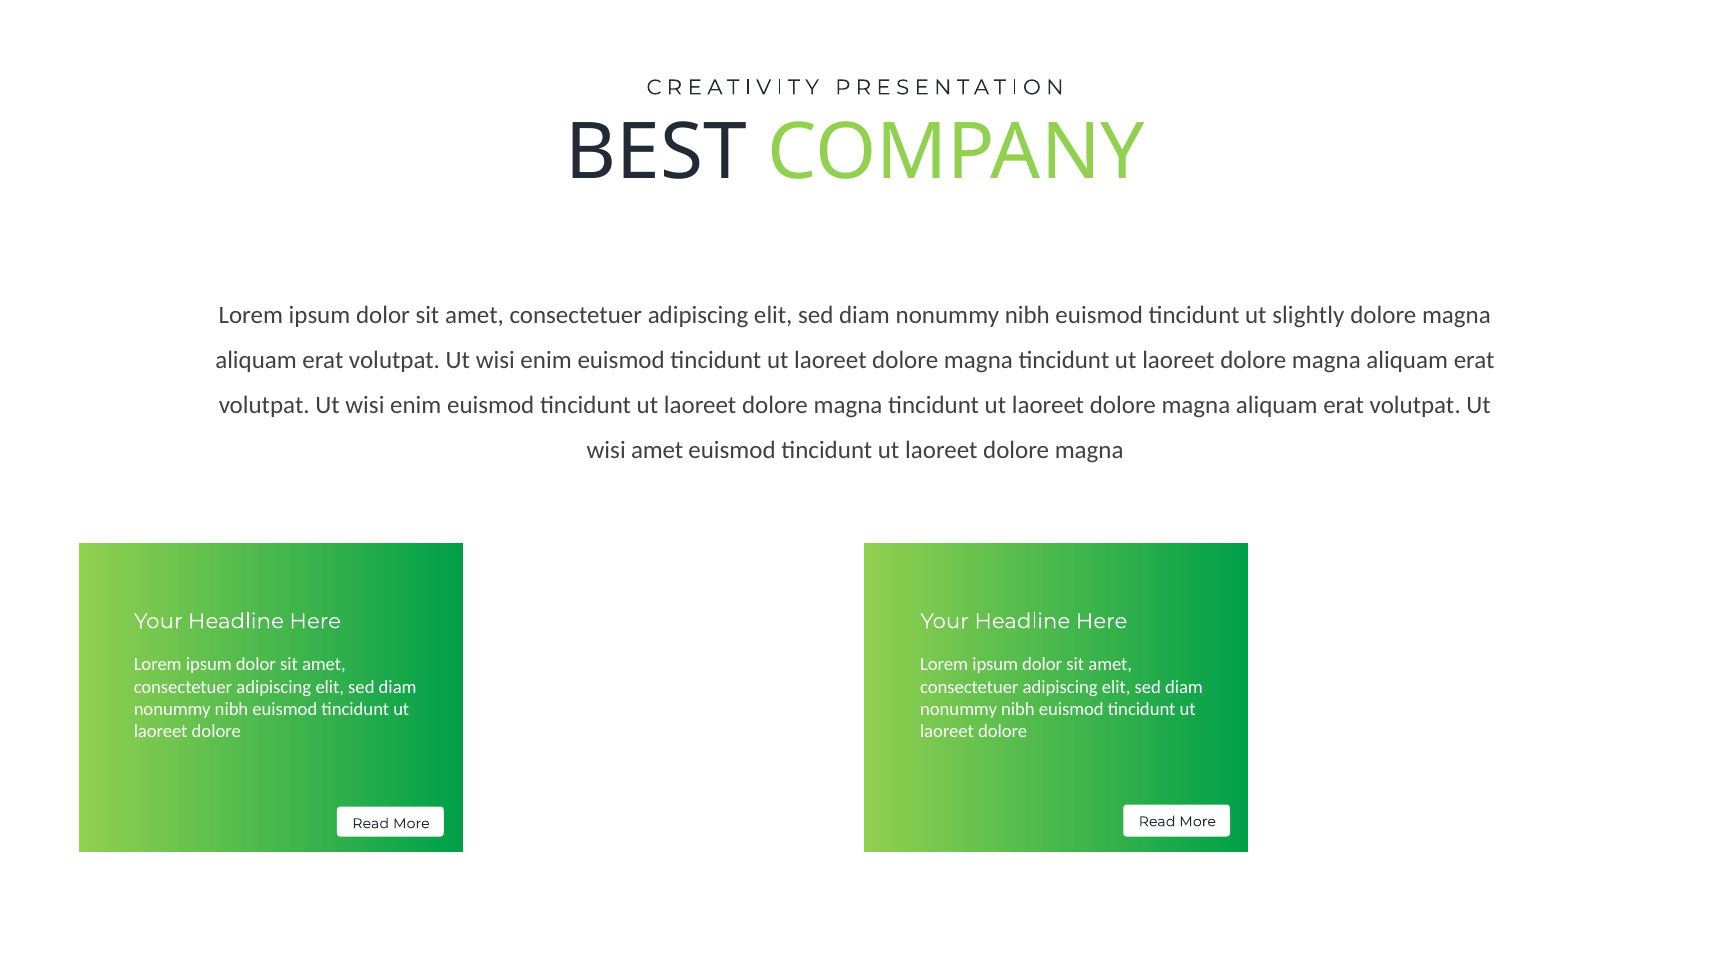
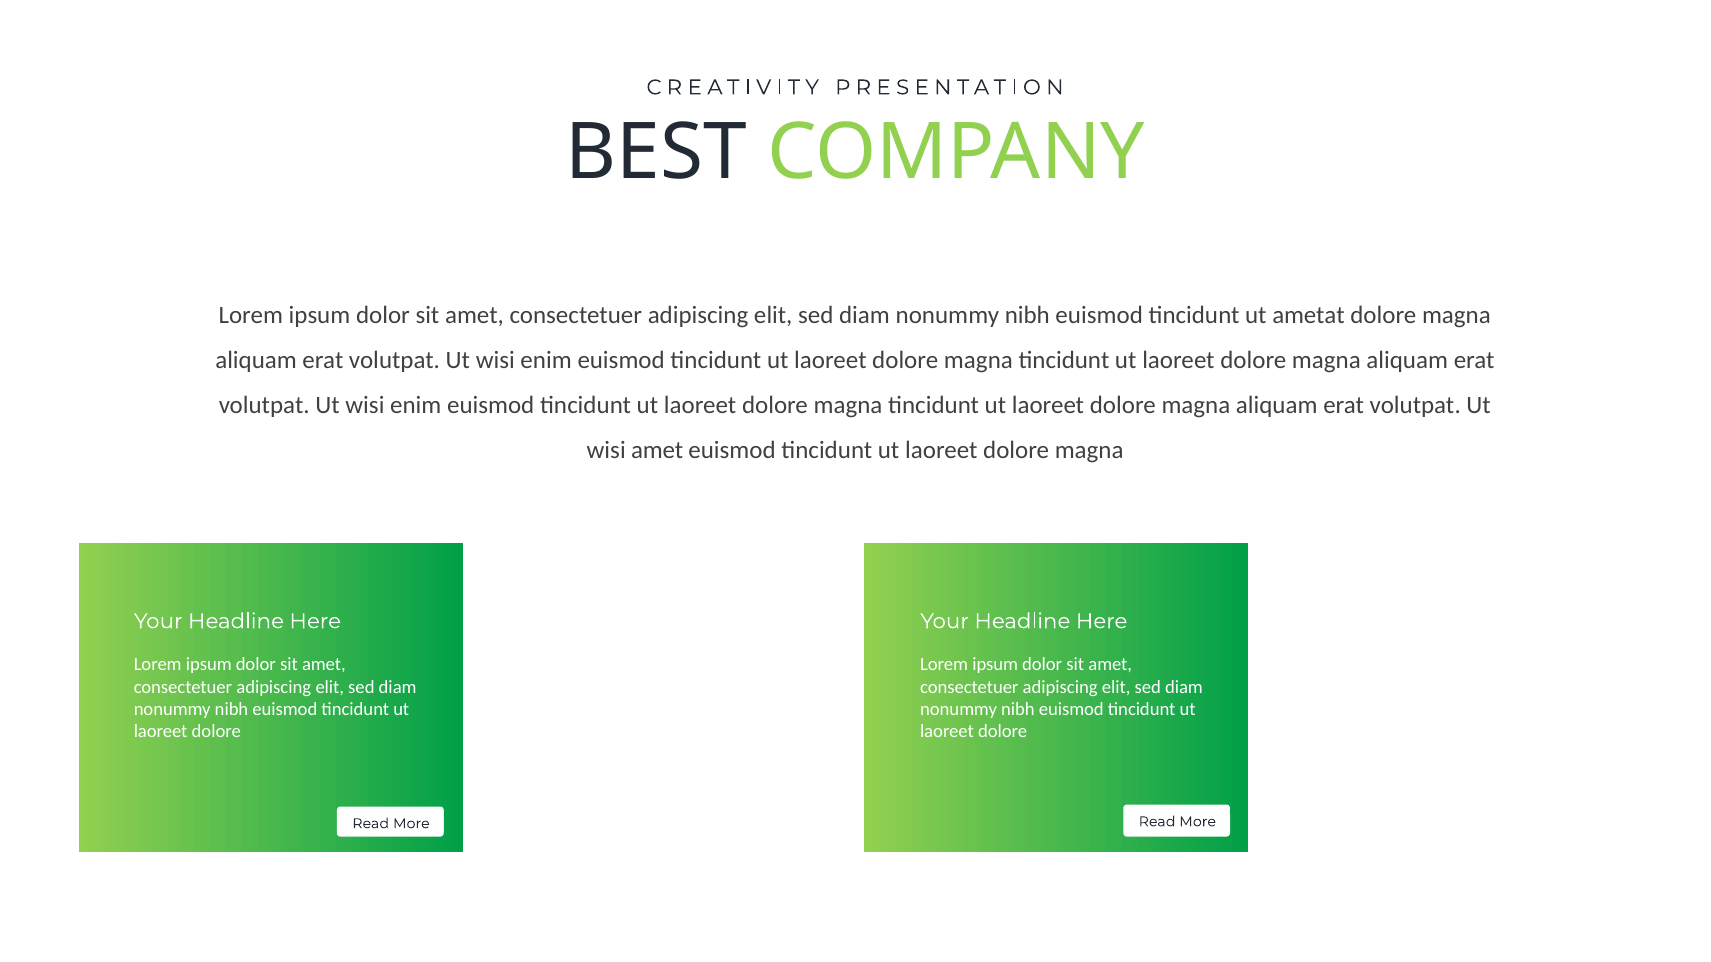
slightly: slightly -> ametat (1308, 316)
